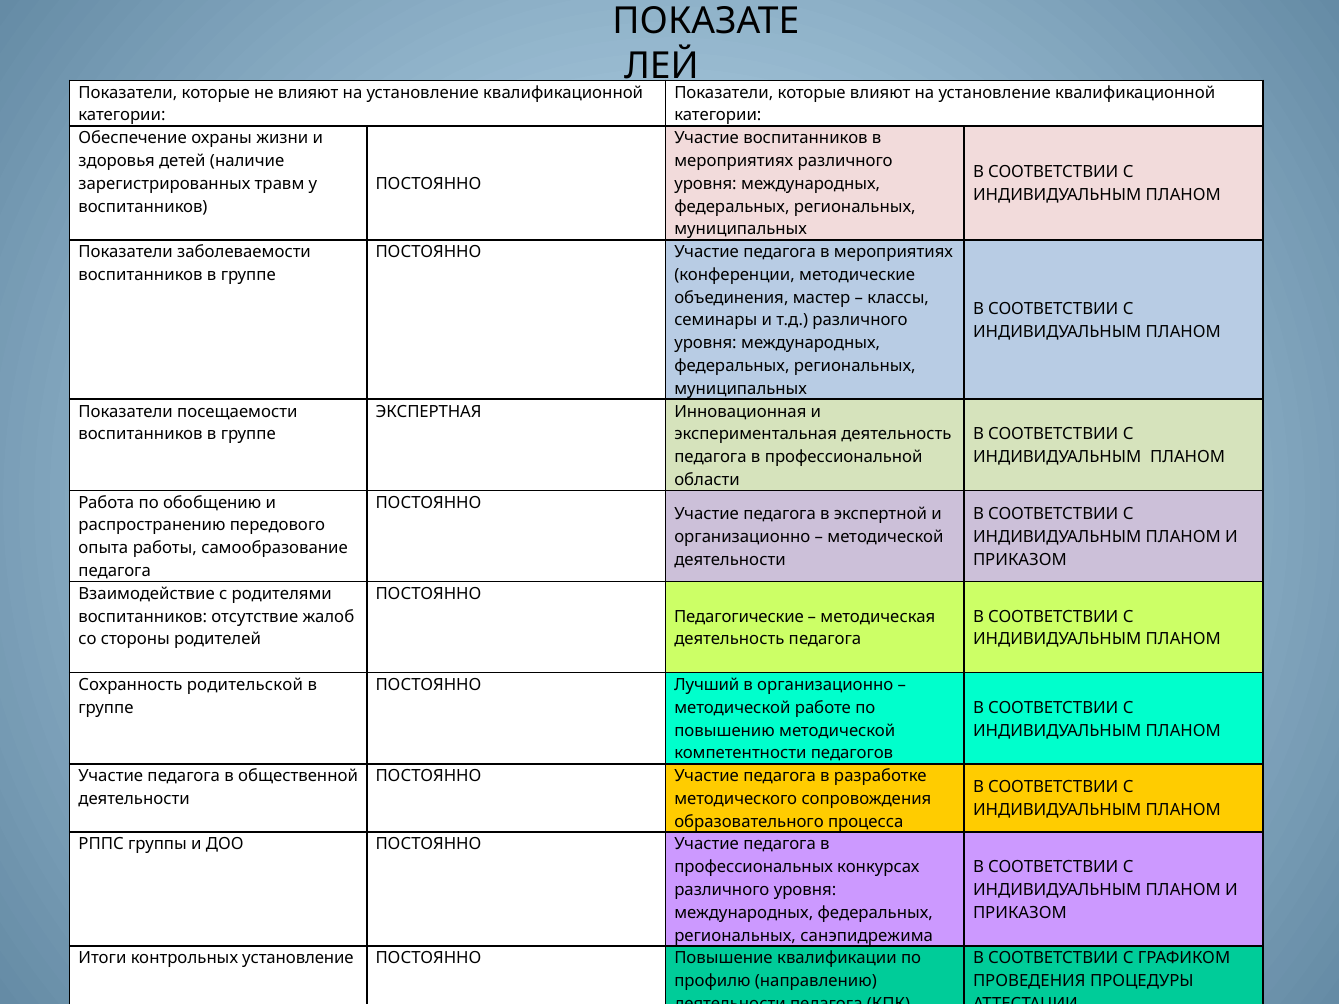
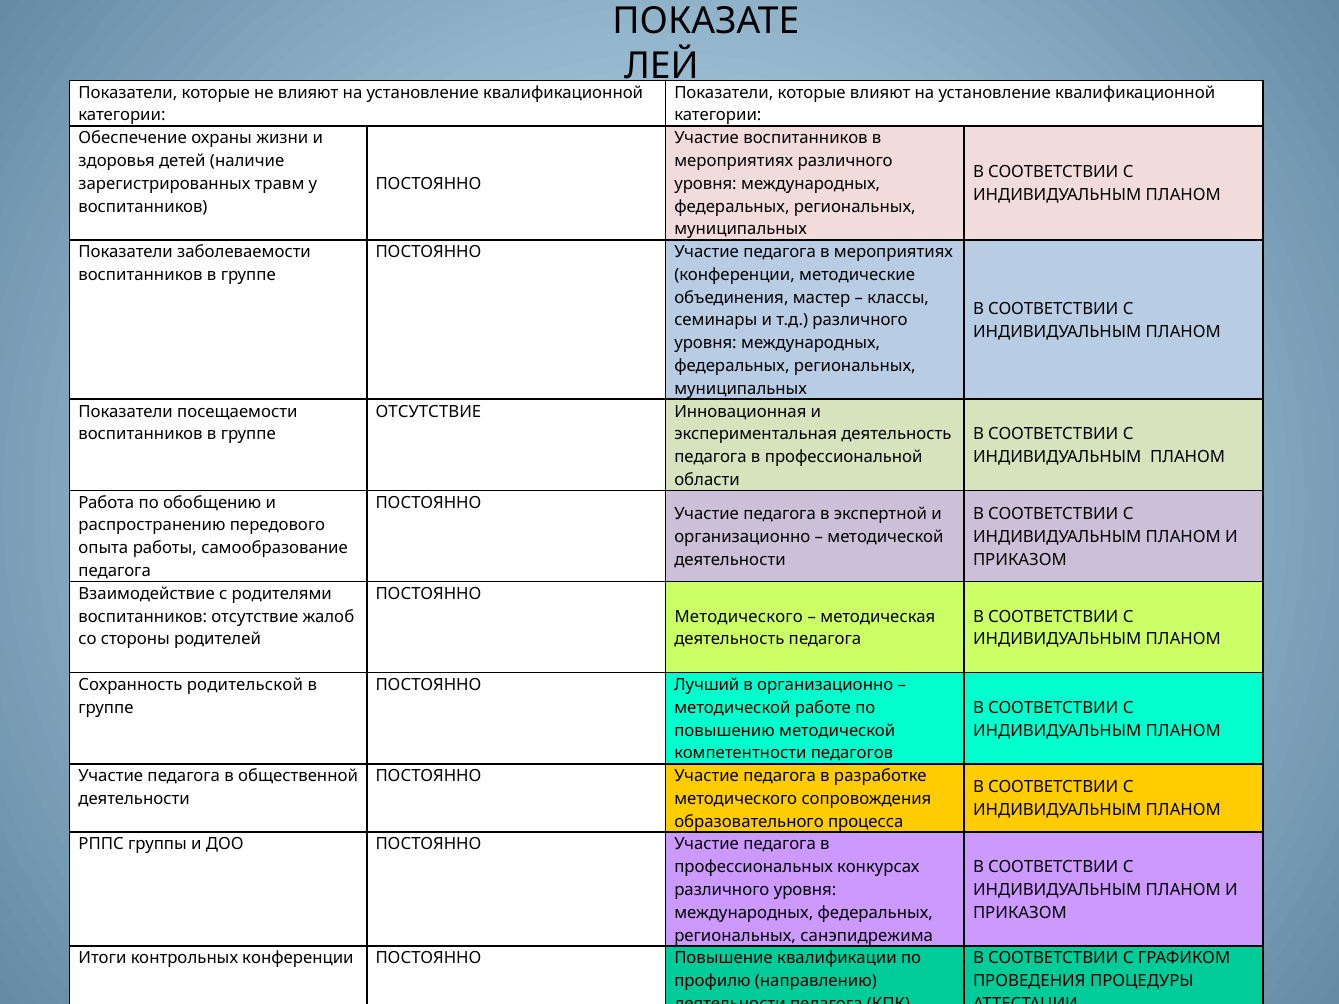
ЭКСПЕРТНАЯ: ЭКСПЕРТНАЯ -> ОТСУТСТВИЕ (428, 412)
Педагогические: Педагогические -> Методического (739, 617)
контрольных установление: установление -> конференции (298, 959)
